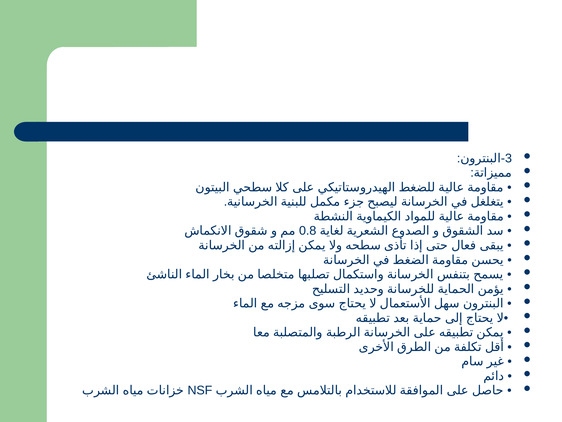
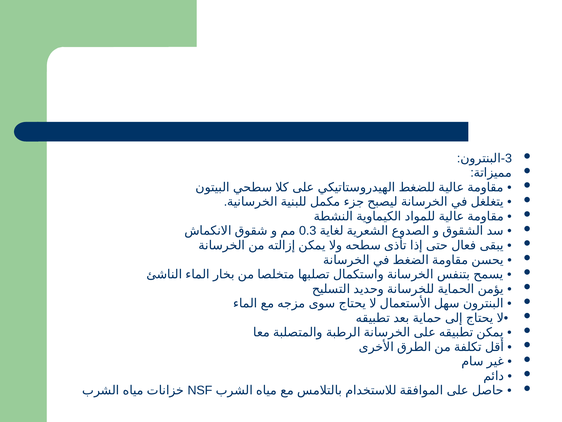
0.8: 0.8 -> 0.3 (308, 231)
